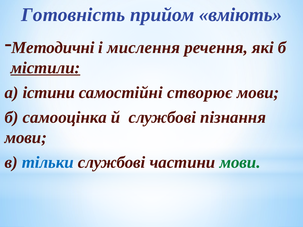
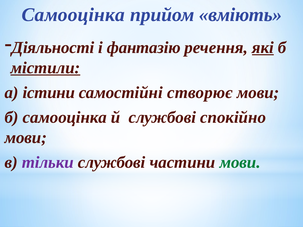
Готовність: Готовність -> Самооцінка (73, 15)
Методичні: Методичні -> Діяльності (53, 48)
мислення: мислення -> фантазію (144, 48)
які underline: none -> present (263, 48)
пізнання: пізнання -> спокійно (233, 118)
тільки colour: blue -> purple (48, 163)
